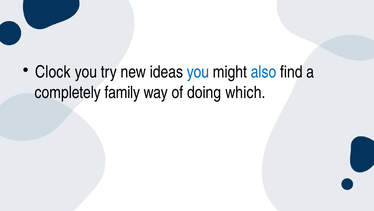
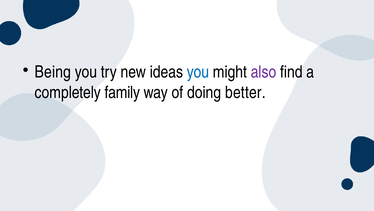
Clock: Clock -> Being (53, 72)
also colour: blue -> purple (264, 72)
which: which -> better (245, 92)
